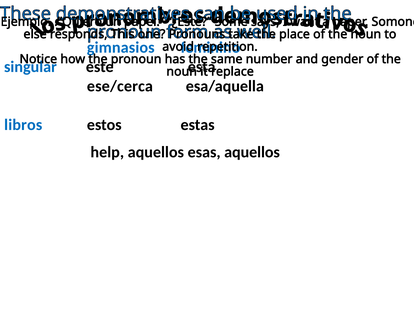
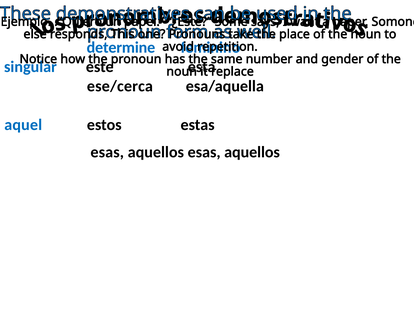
gimnasios: gimnasios -> determine (121, 47)
libros: libros -> aquel (23, 125)
help: help -> esas (107, 152)
